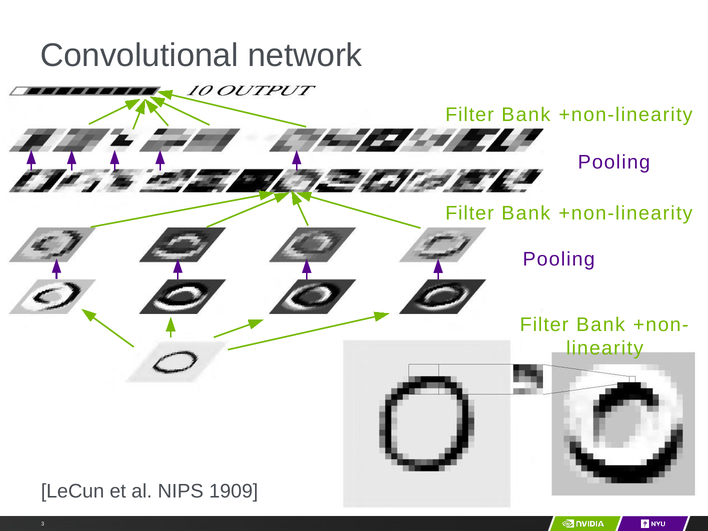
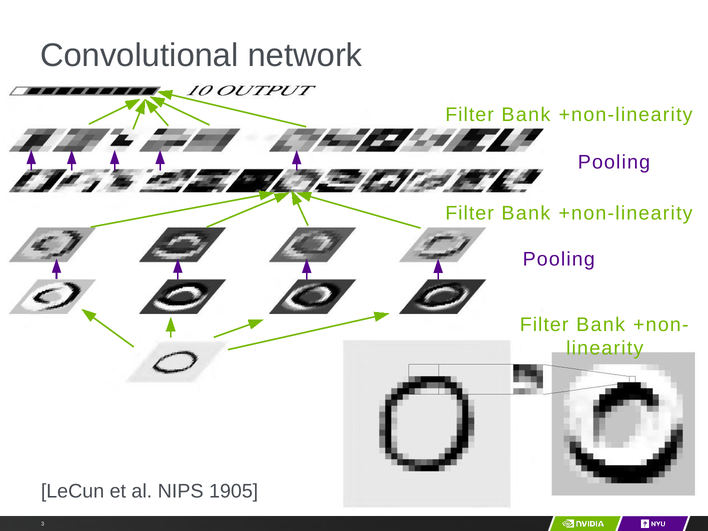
1909: 1909 -> 1905 (234, 491)
